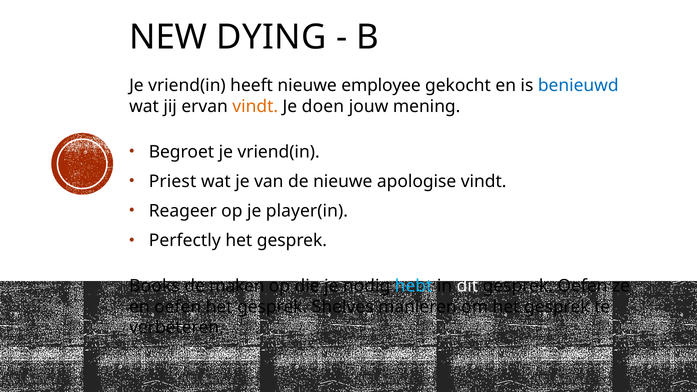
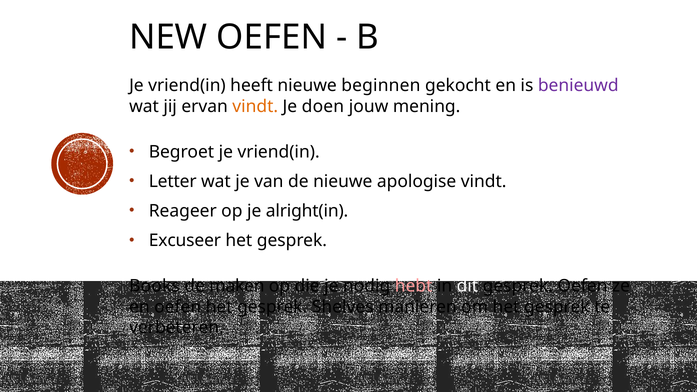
NEW DYING: DYING -> OEFEN (272, 37)
employee: employee -> beginnen (381, 86)
benieuwd colour: blue -> purple (578, 86)
Priest: Priest -> Letter (173, 181)
player(in: player(in -> alright(in (307, 211)
Perfectly: Perfectly -> Excuseer (185, 241)
hebt colour: light blue -> pink (414, 286)
